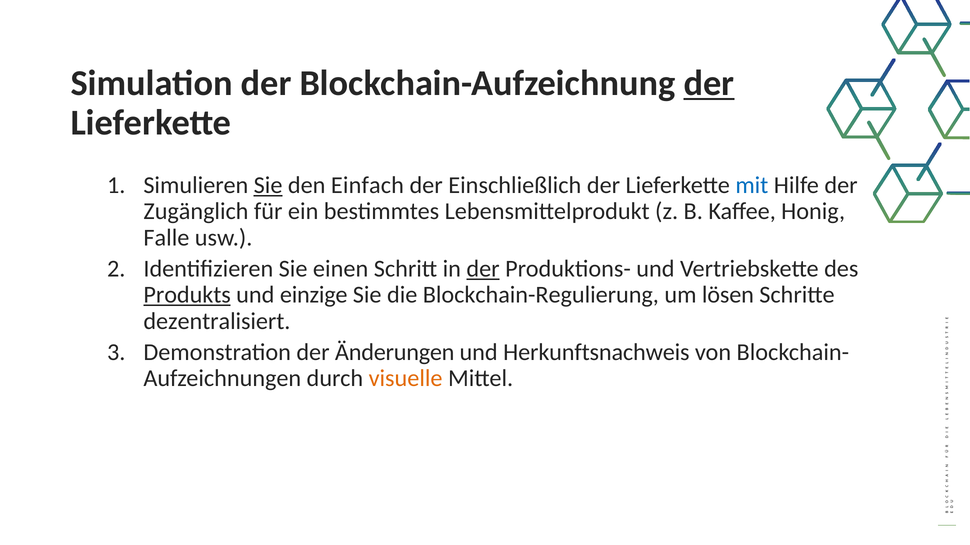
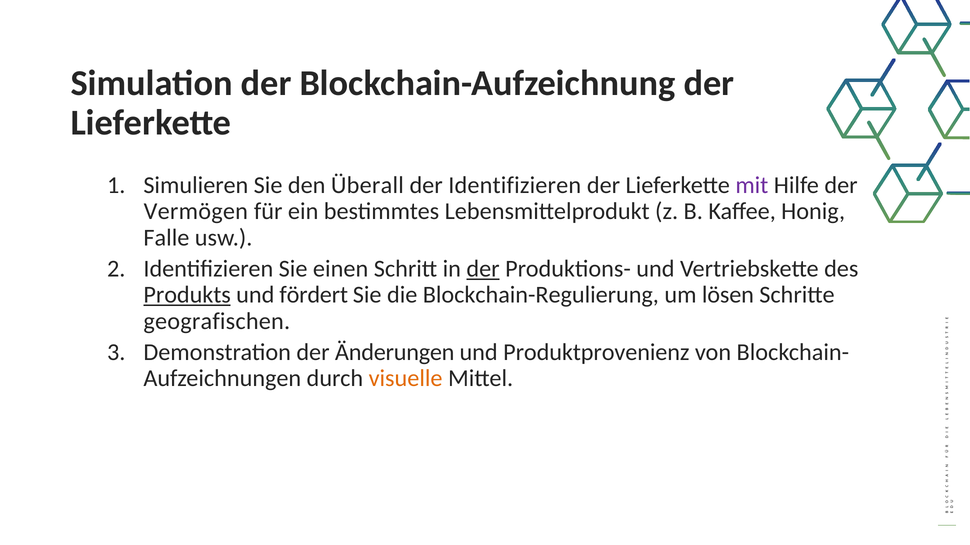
der underline: present -> none (709, 84)
Sie underline: present -> none (268, 185)
Einfach: Einfach -> Überall (367, 185)
der Einschließlich: Einschließlich -> Identifizieren (515, 185)
mit colour: blue -> purple (752, 185)
Zugänglich: Zugänglich -> Vermögen (196, 212)
einzige: einzige -> fördert (314, 295)
dezentralisiert: dezentralisiert -> geografischen (217, 321)
Herkunftsnachweis: Herkunftsnachweis -> Produktprovenienz (596, 353)
